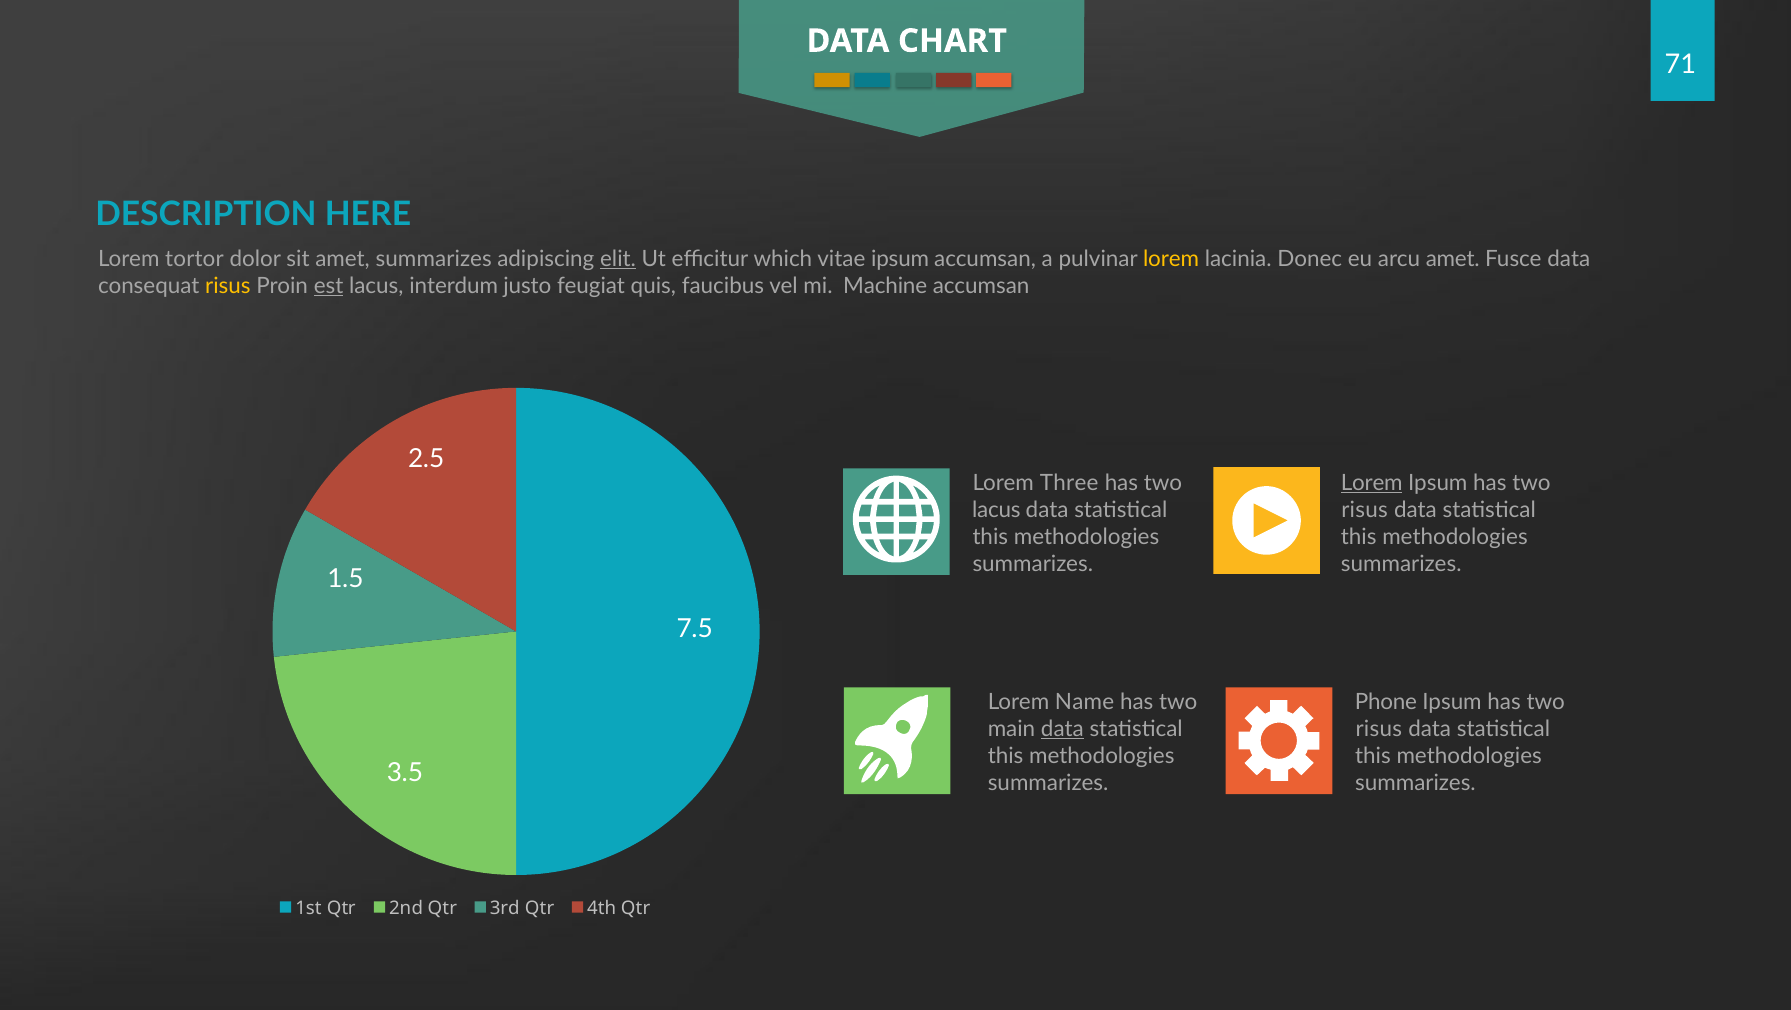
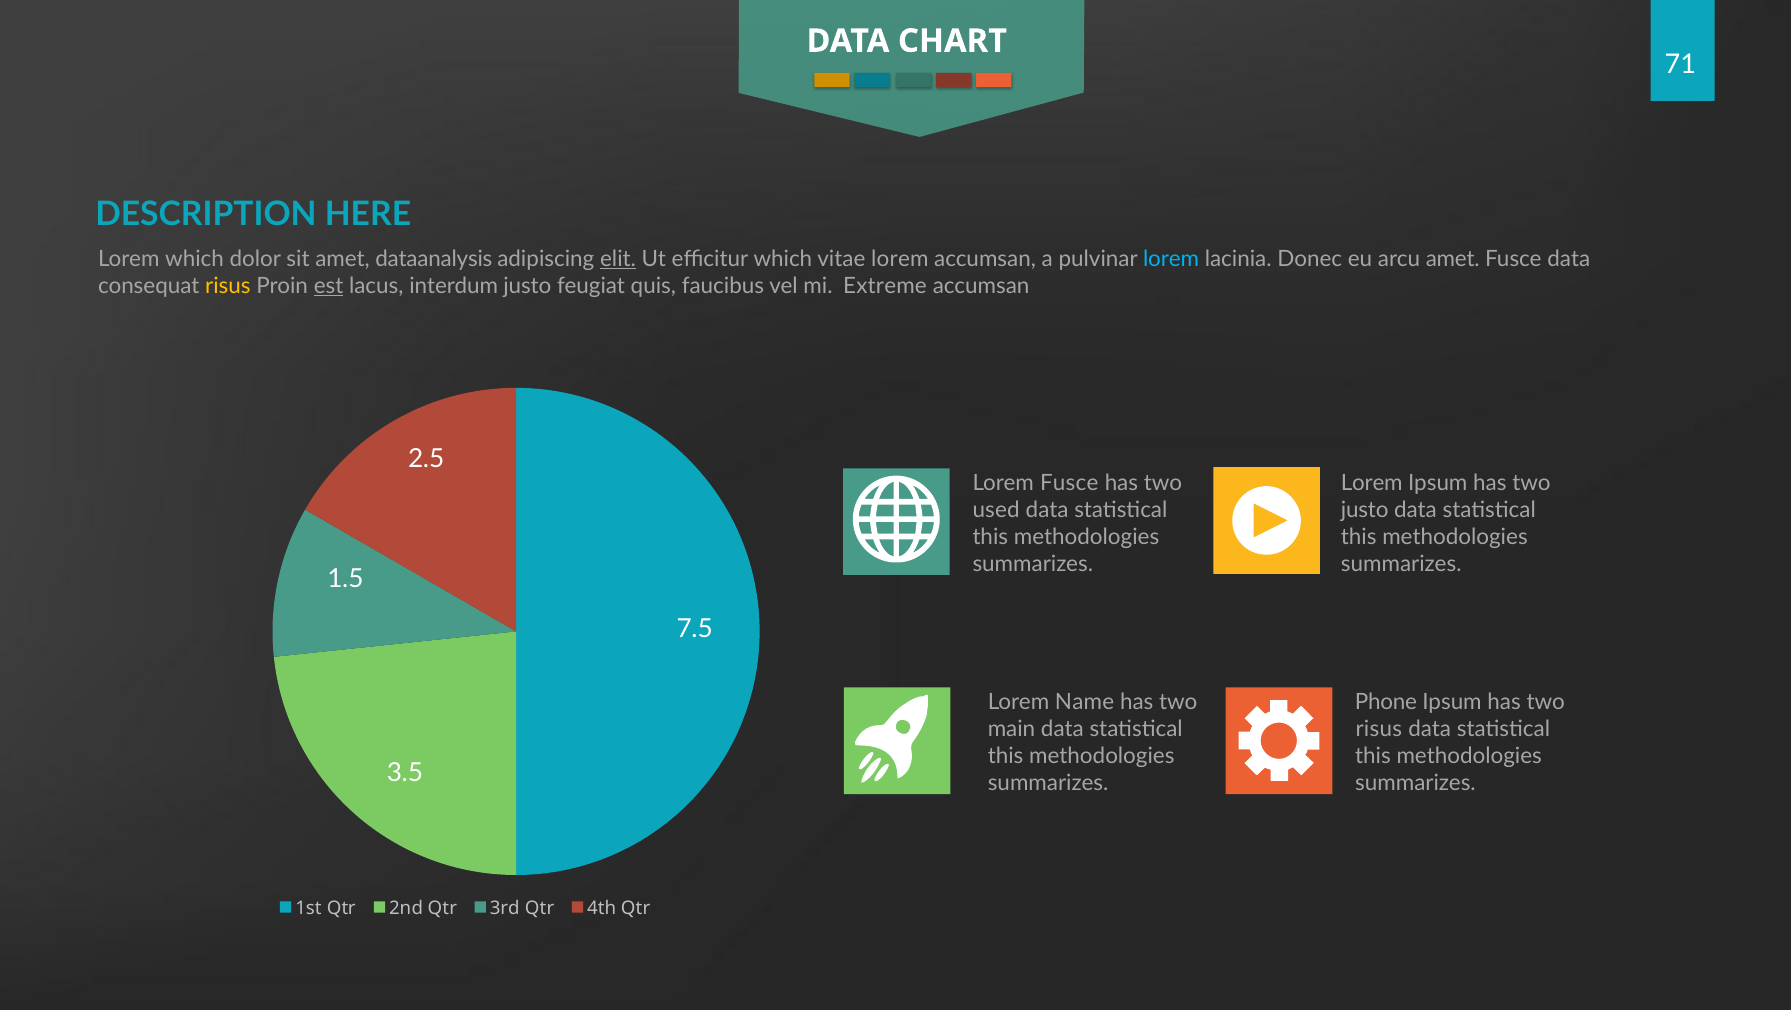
Lorem tortor: tortor -> which (195, 259)
amet summarizes: summarizes -> dataanalysis (434, 259)
vitae ipsum: ipsum -> lorem (900, 259)
lorem colour: yellow -> light blue (1171, 259)
Machine: Machine -> Extreme (885, 286)
Lorem Three: Three -> Fusce (1069, 483)
Lorem underline: present -> none (1372, 483)
lacus: lacus -> used (996, 510)
risus: risus -> justo (1365, 510)
data underline: present -> none (1062, 729)
